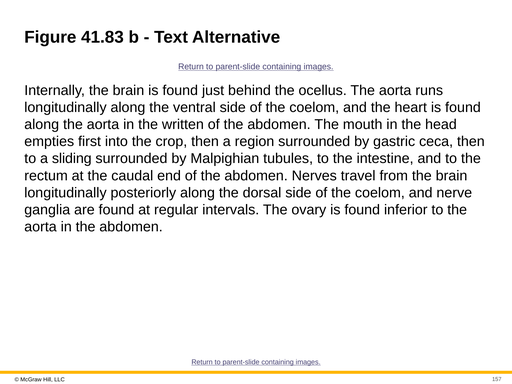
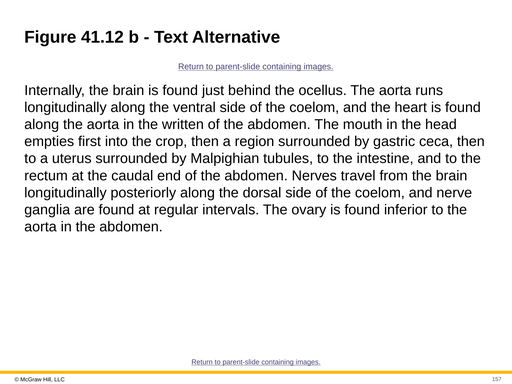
41.83: 41.83 -> 41.12 (102, 37)
sliding: sliding -> uterus (72, 159)
